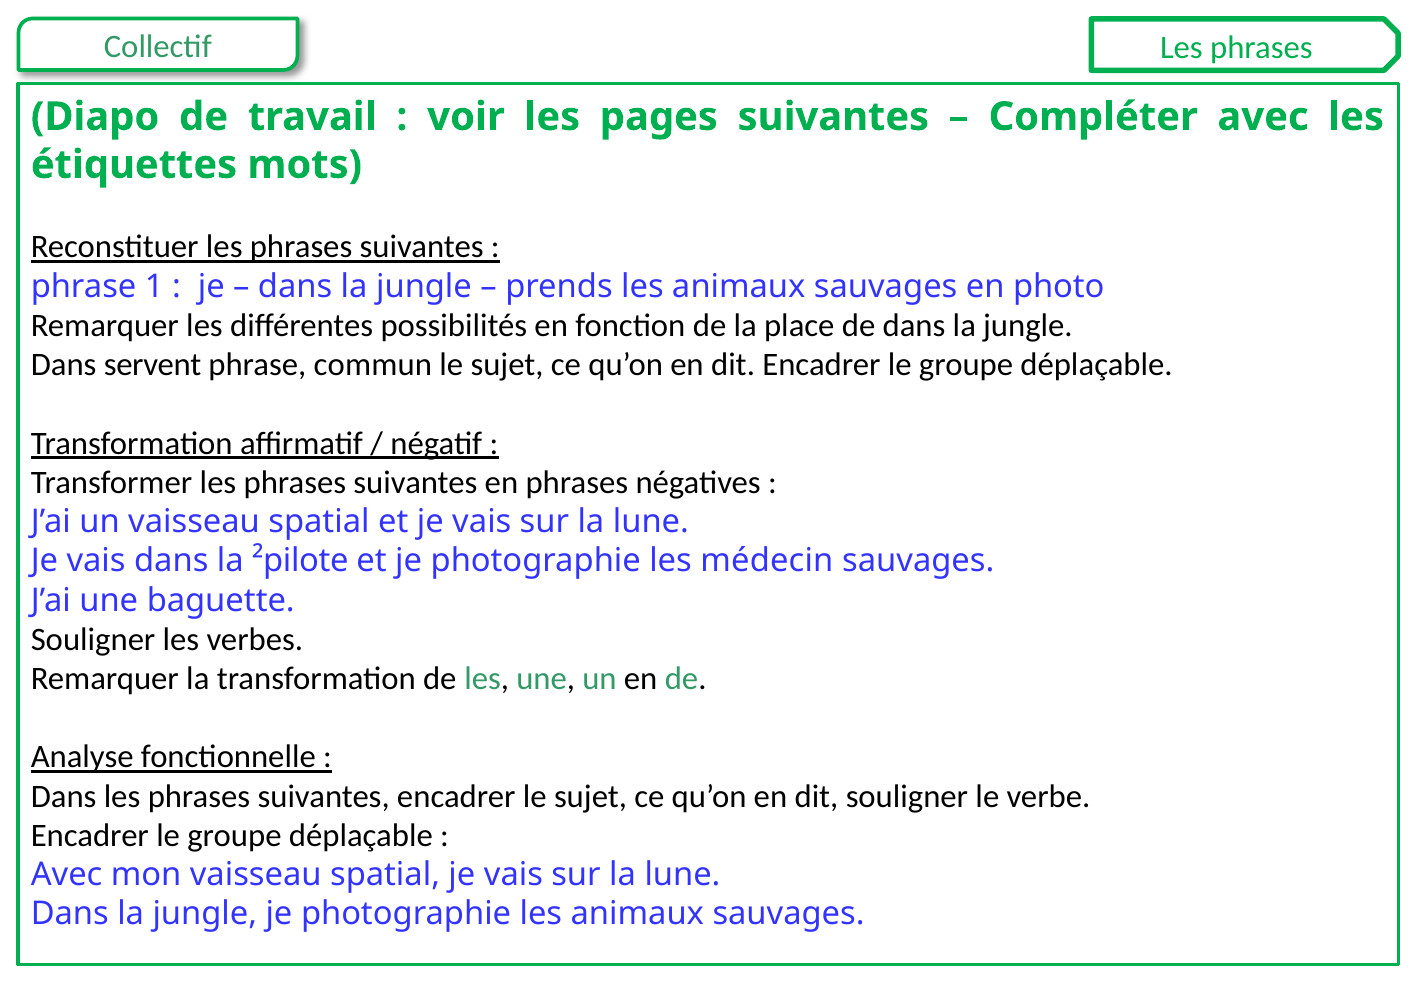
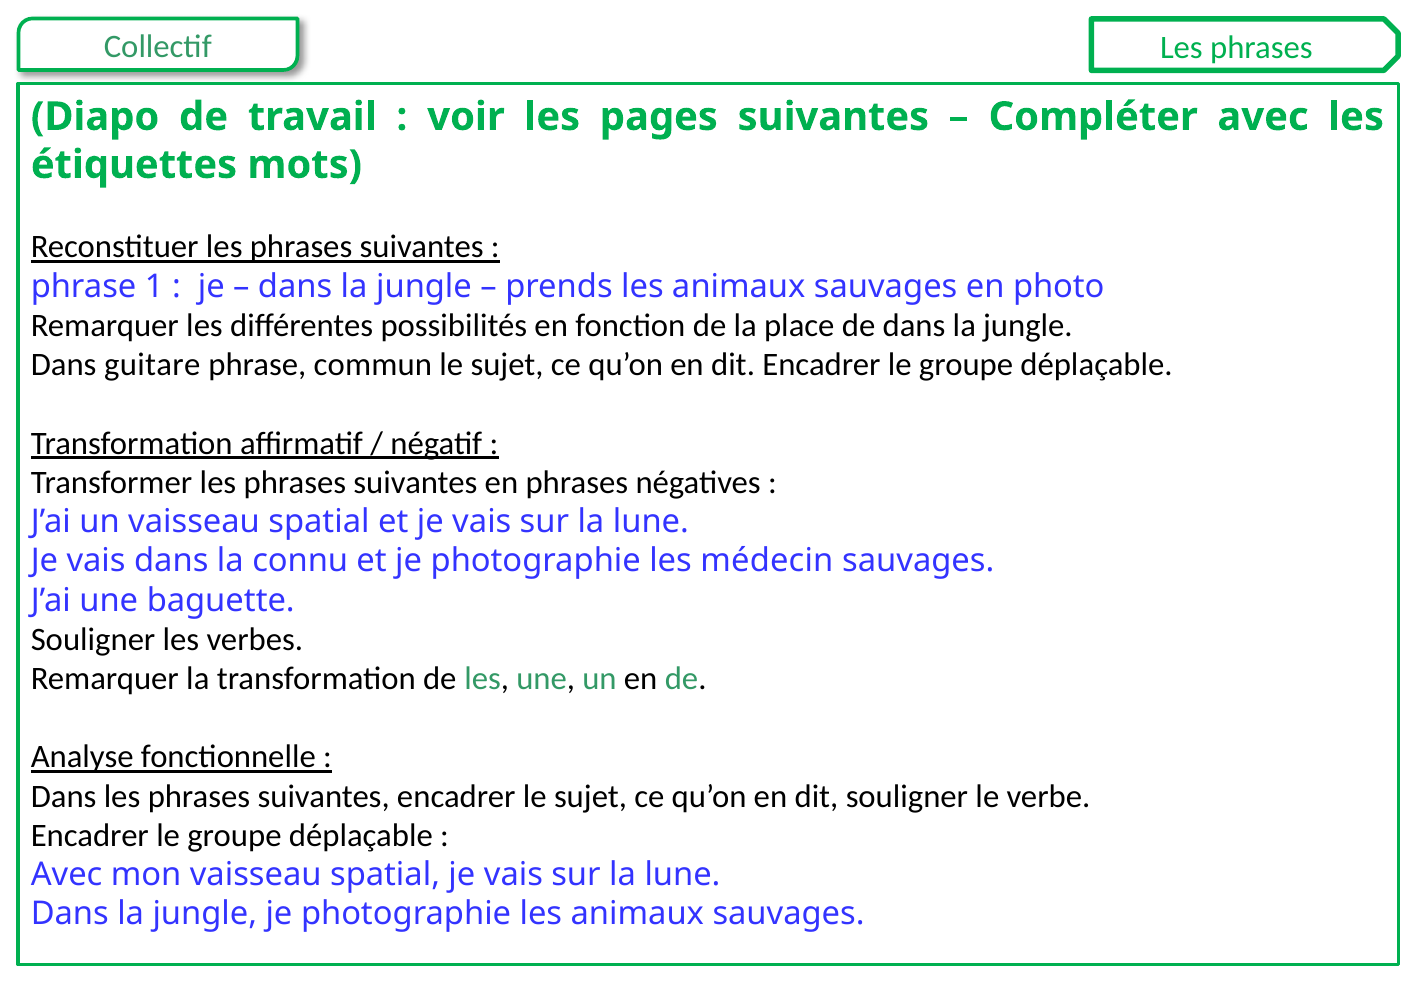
servent: servent -> guitare (152, 365)
²pilote: ²pilote -> connu (300, 561)
